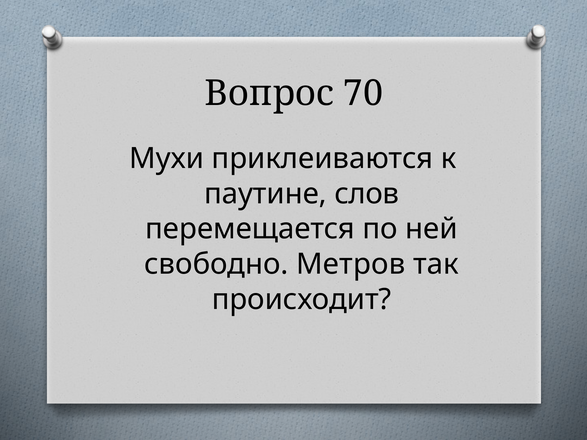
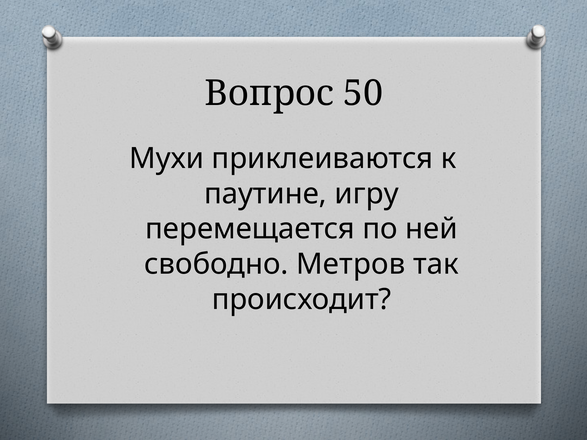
70: 70 -> 50 (363, 94)
слов: слов -> игру (367, 194)
